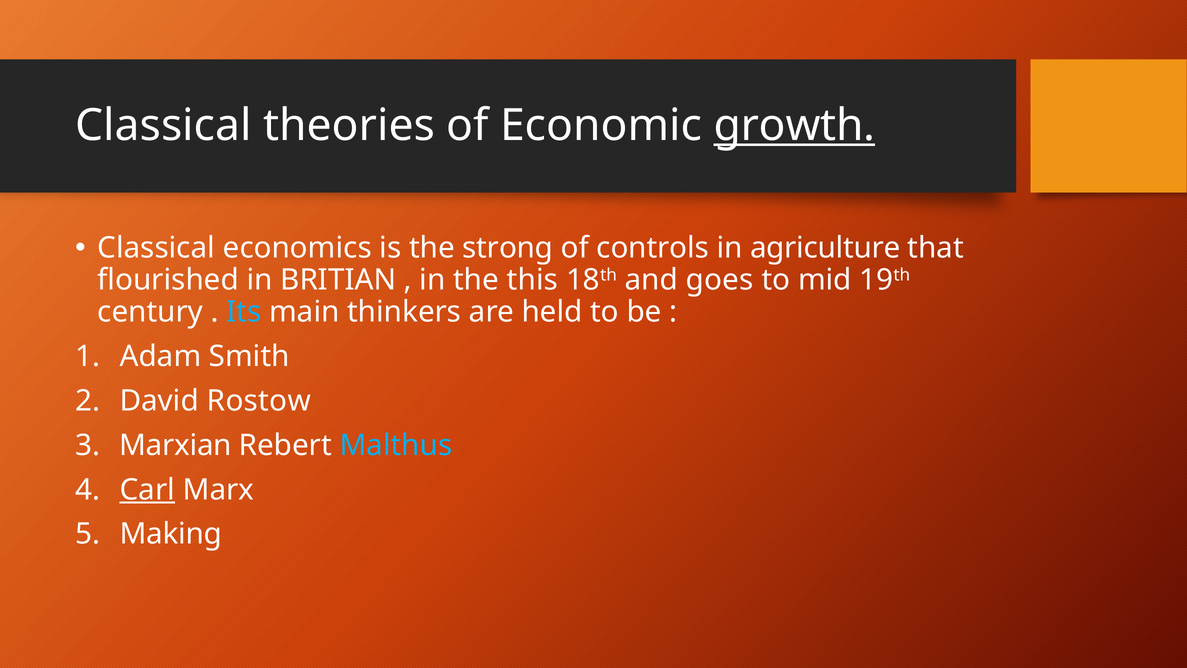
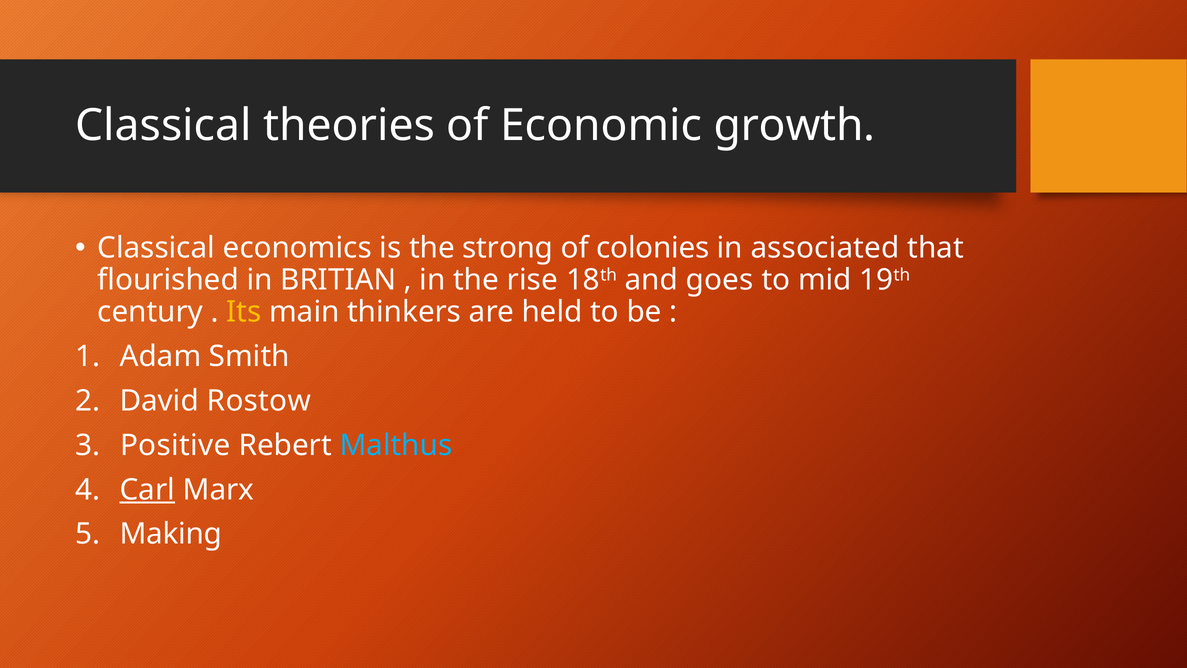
growth underline: present -> none (795, 126)
controls: controls -> colonies (653, 248)
agriculture: agriculture -> associated (825, 248)
this: this -> rise (532, 280)
Its colour: light blue -> yellow (244, 312)
Marxian: Marxian -> Positive (175, 445)
